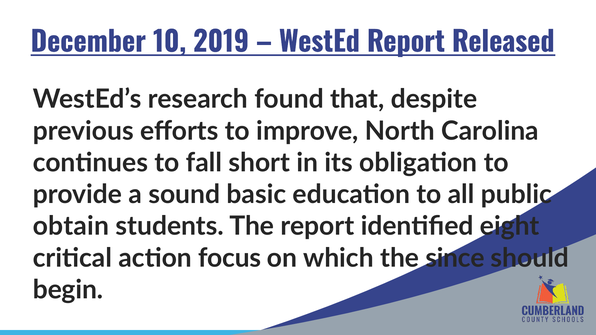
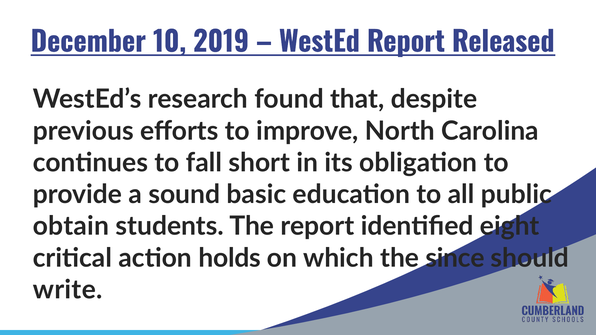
focus: focus -> holds (230, 258)
begin: begin -> write (68, 290)
